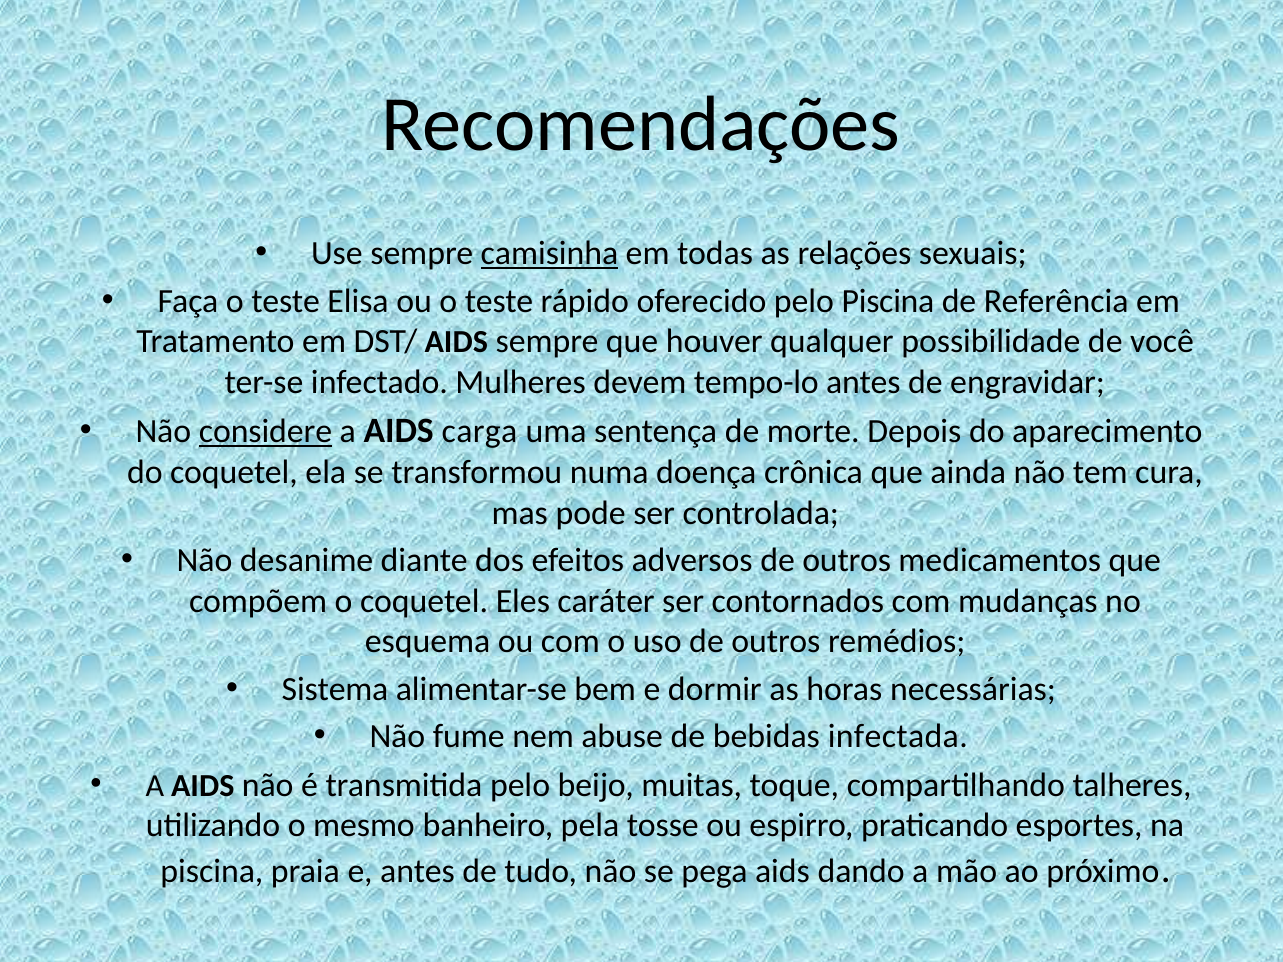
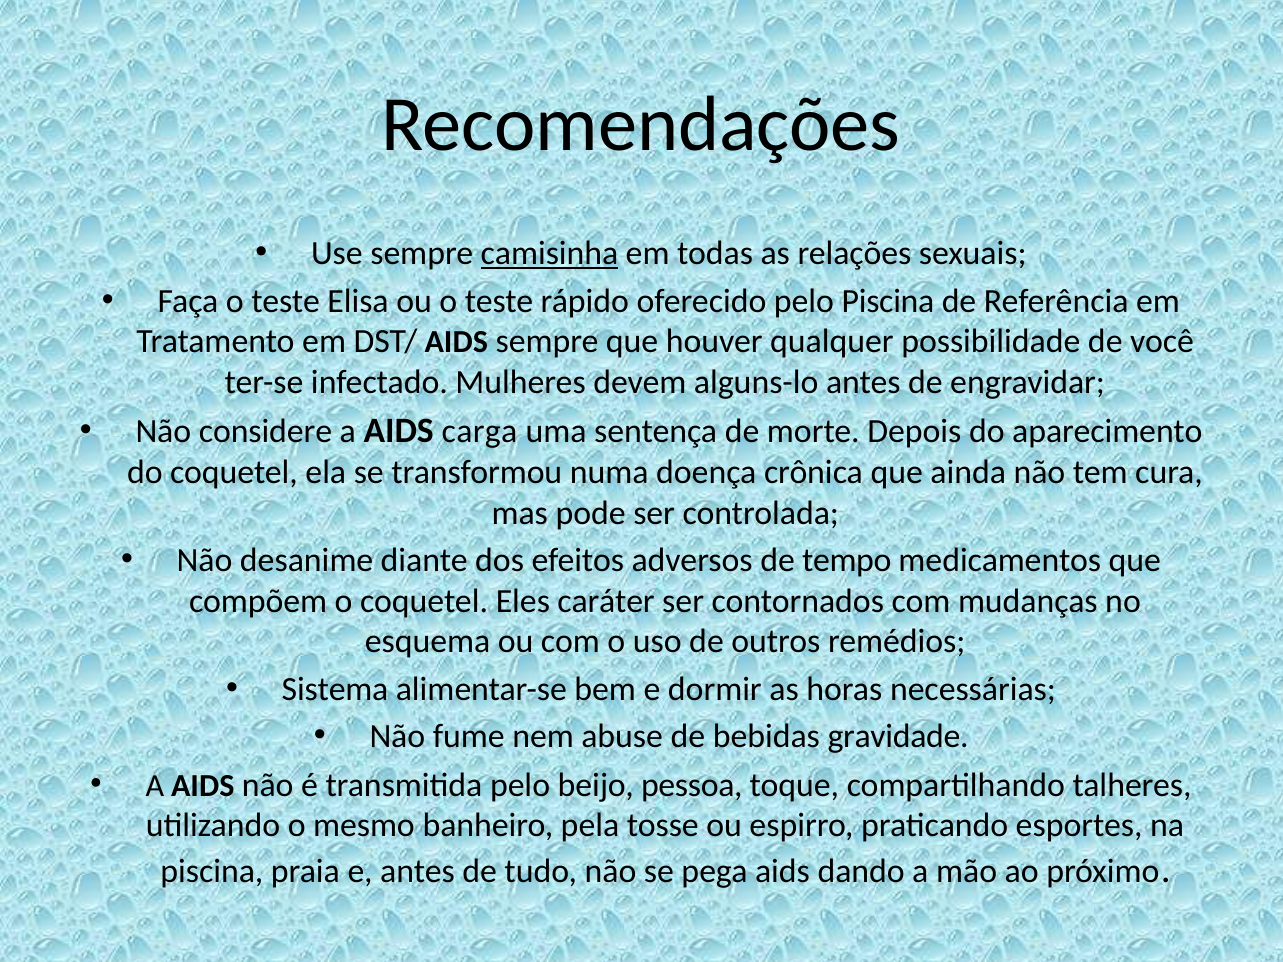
tempo-lo: tempo-lo -> alguns-lo (756, 382)
considere underline: present -> none (265, 432)
adversos de outros: outros -> tempo (847, 561)
infectada: infectada -> gravidade (898, 737)
muitas: muitas -> pessoa (692, 785)
